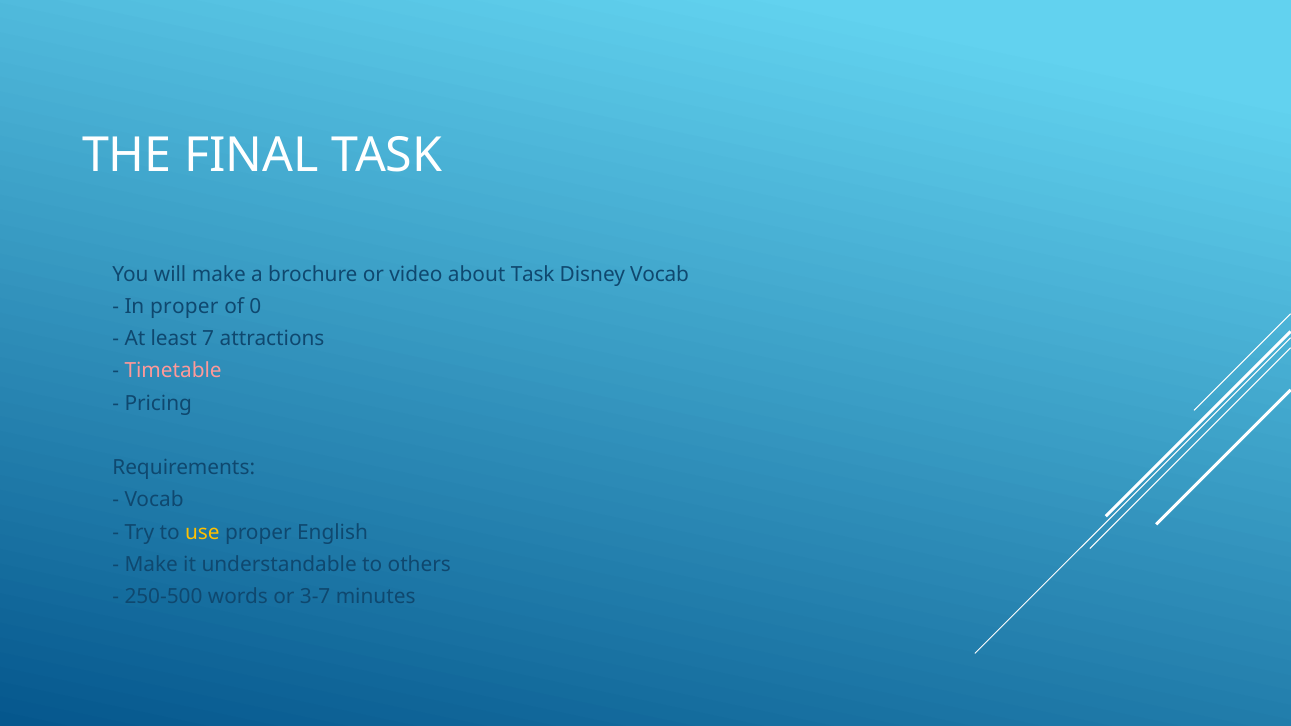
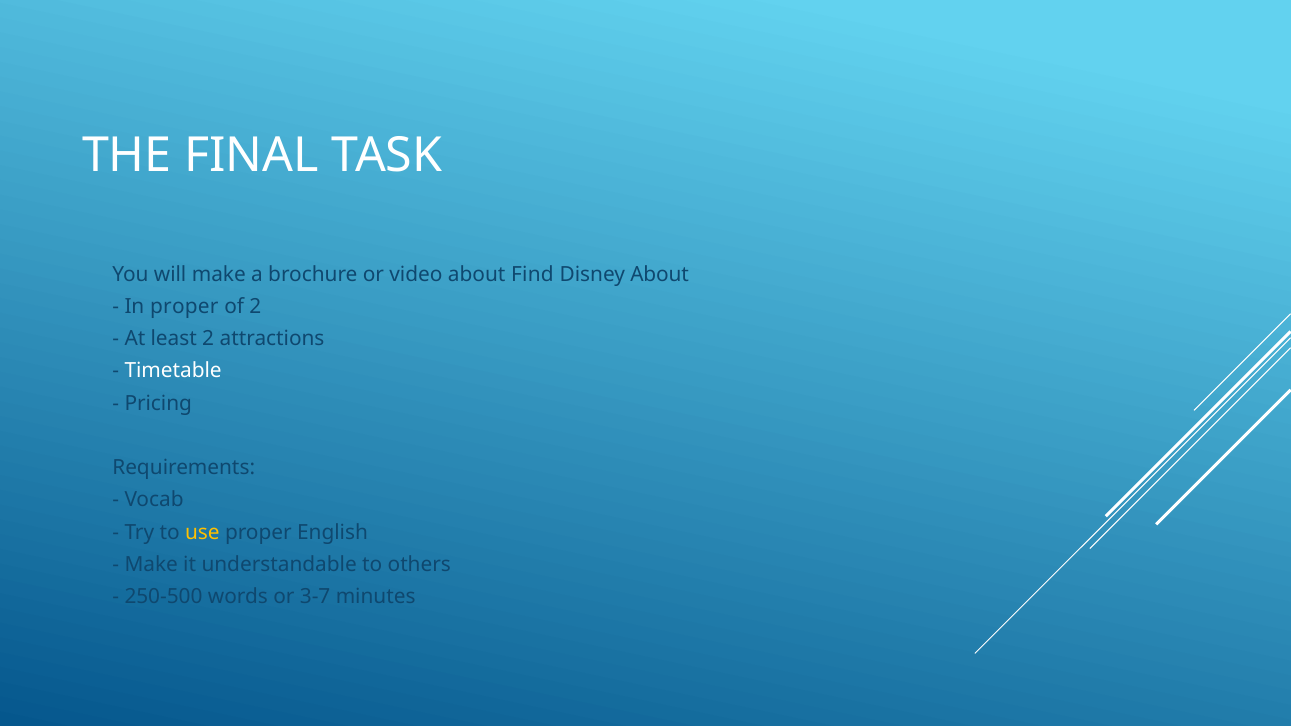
about Task: Task -> Find (532, 274)
Disney Vocab: Vocab -> About (660, 274)
of 0: 0 -> 2 (255, 307)
least 7: 7 -> 2 (208, 339)
Timetable colour: pink -> white (173, 371)
